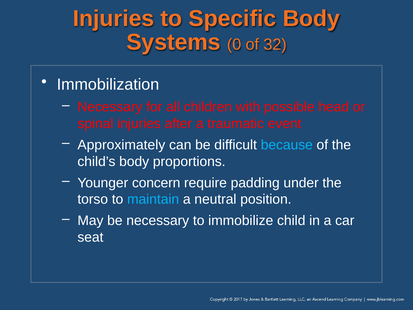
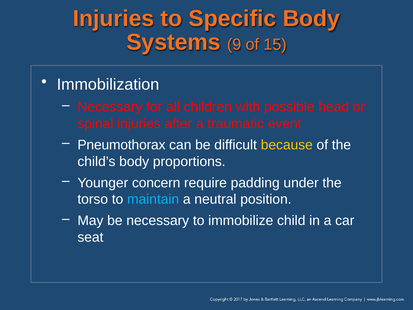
0: 0 -> 9 (234, 44)
32: 32 -> 15 (275, 44)
Approximately: Approximately -> Pneumothorax (121, 145)
because colour: light blue -> yellow (287, 145)
